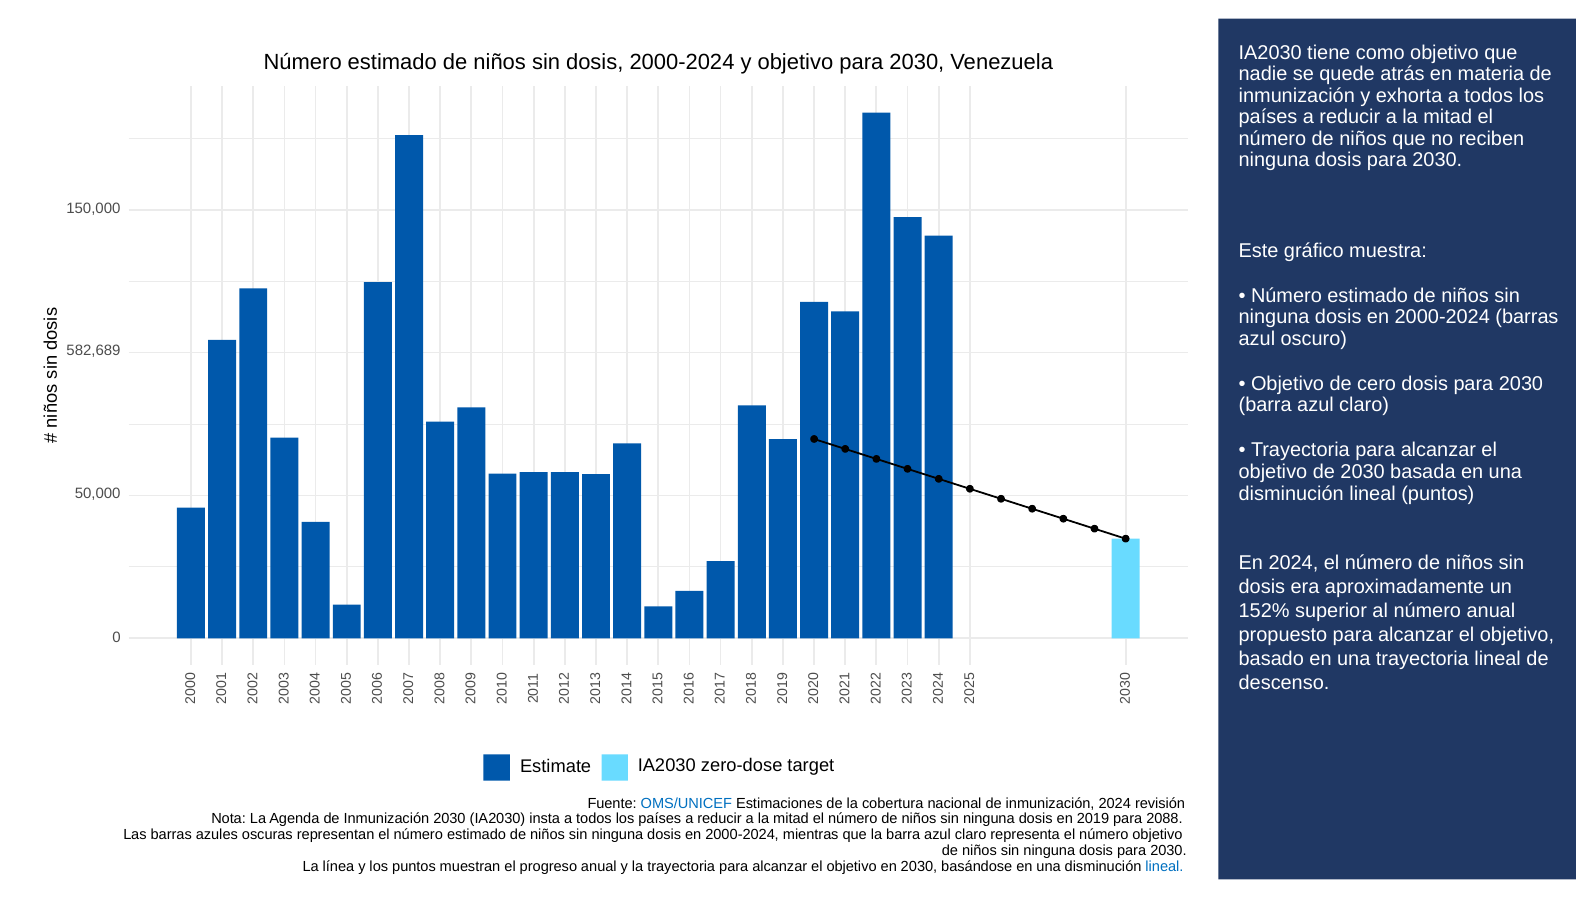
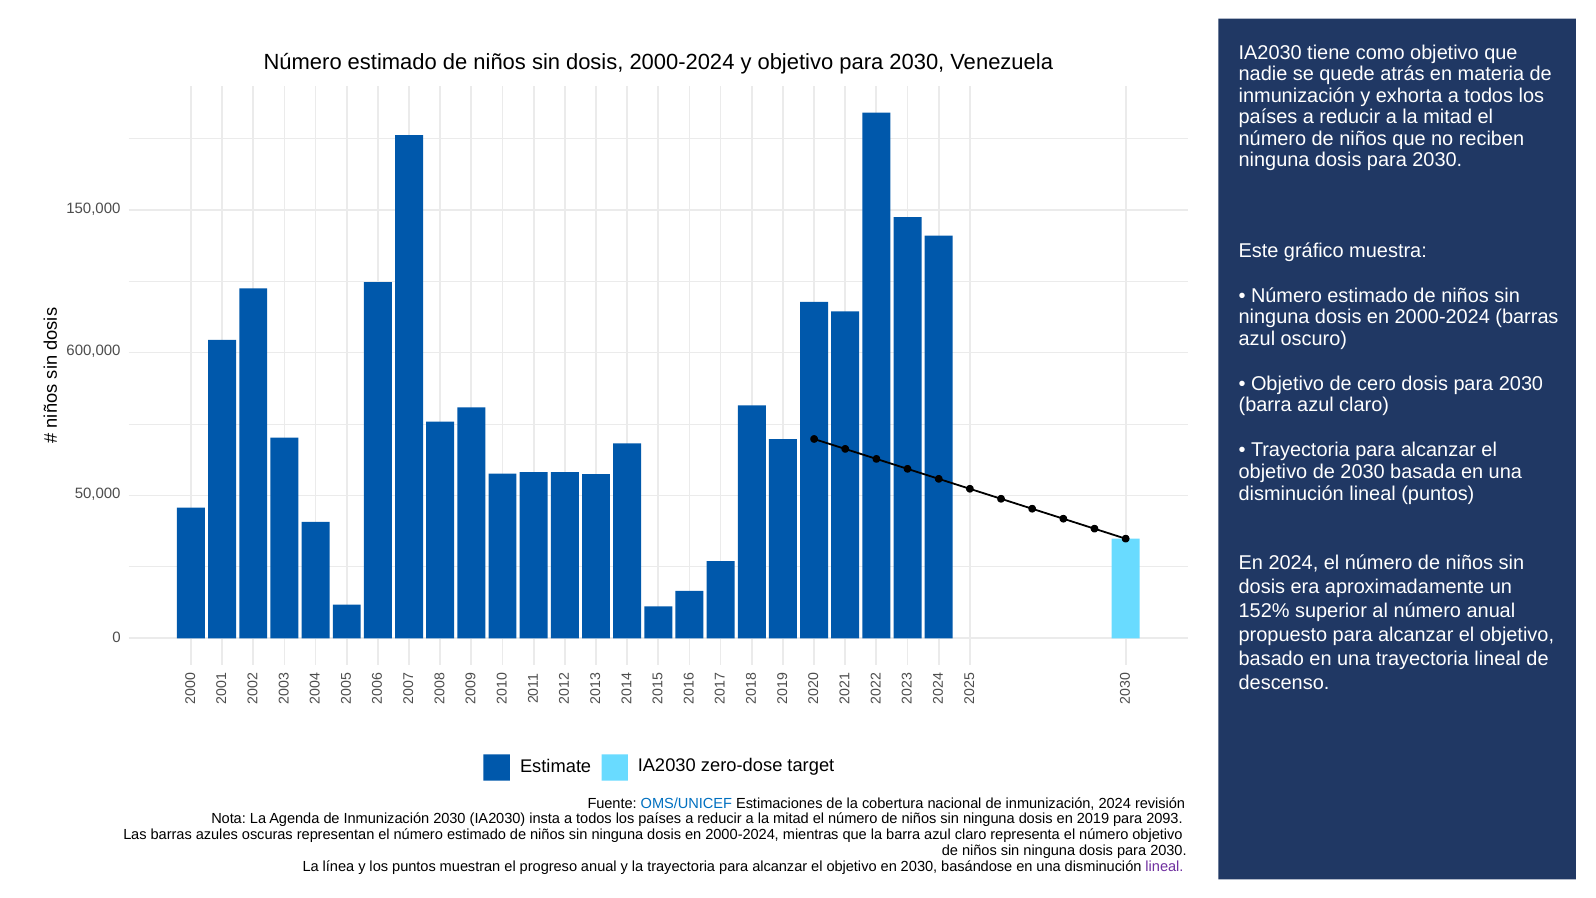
582,689: 582,689 -> 600,000 (93, 351)
2088: 2088 -> 2093 (1164, 819)
lineal colour: blue -> purple (1164, 866)
